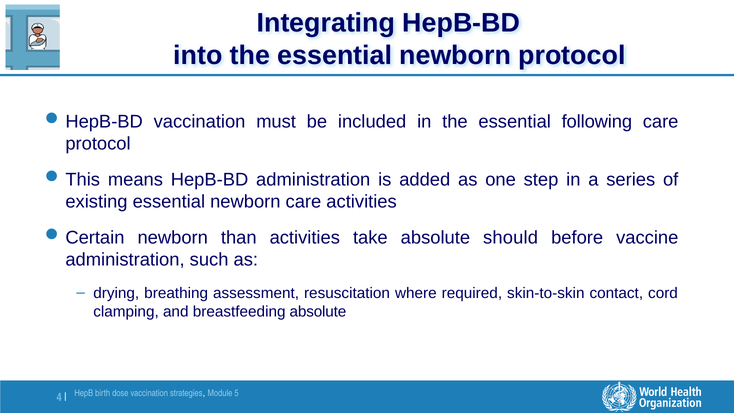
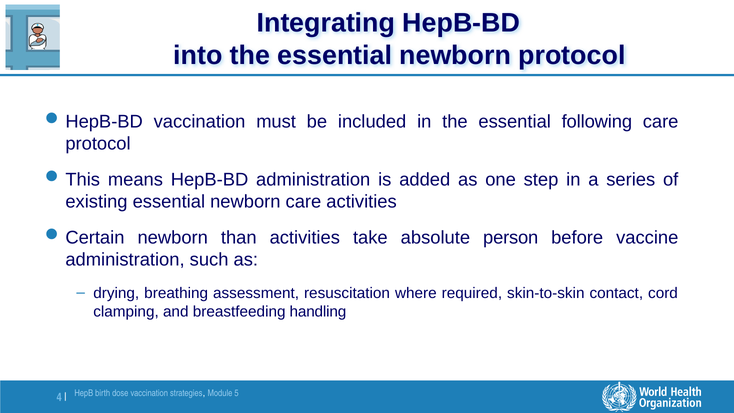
should: should -> person (511, 237)
breastfeeding absolute: absolute -> handling (318, 311)
